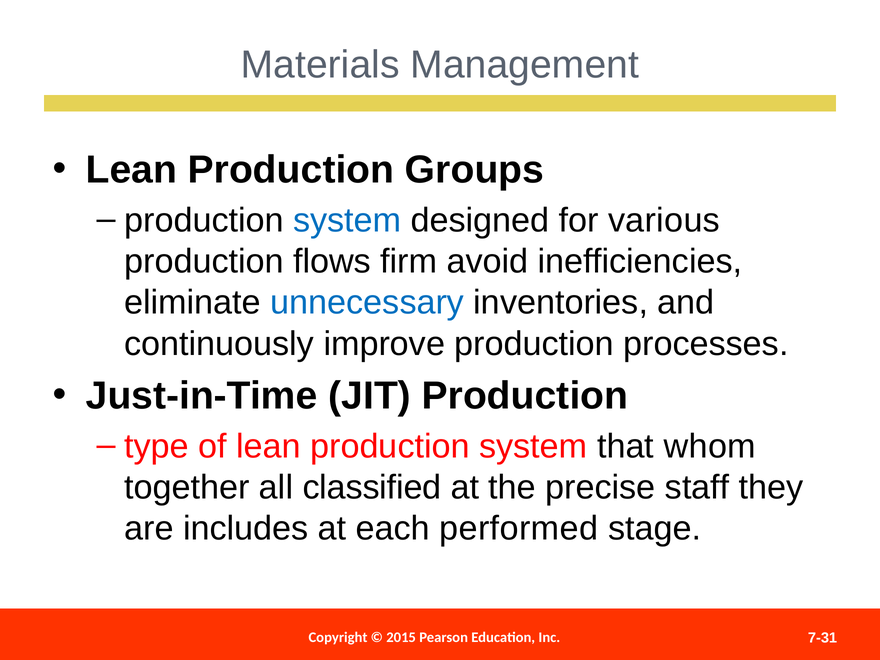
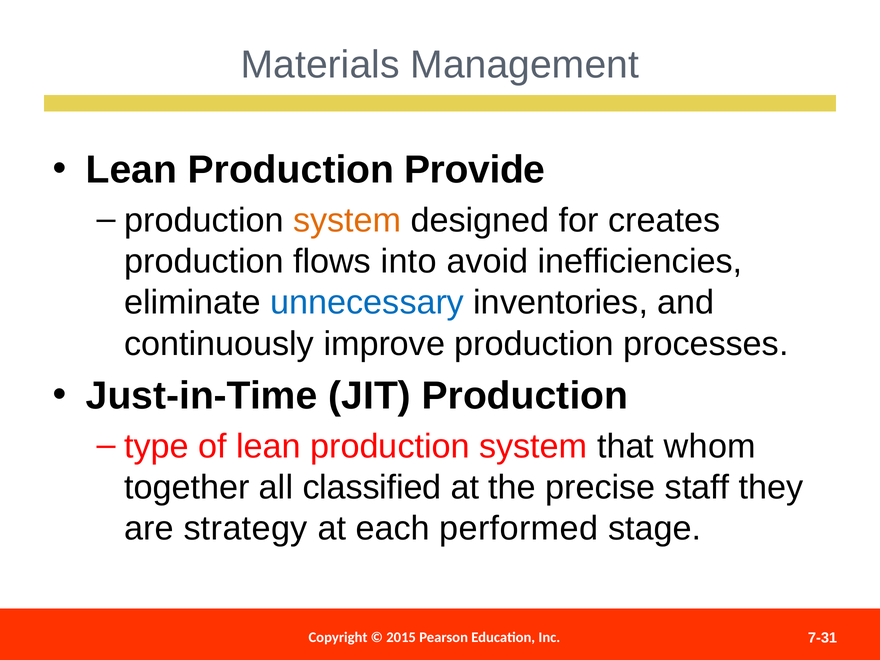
Groups: Groups -> Provide (475, 170)
system colour: blue -> orange (347, 220)
various: various -> creates (664, 220)
firm: firm -> into (409, 262)
includes: includes -> strategy (246, 529)
